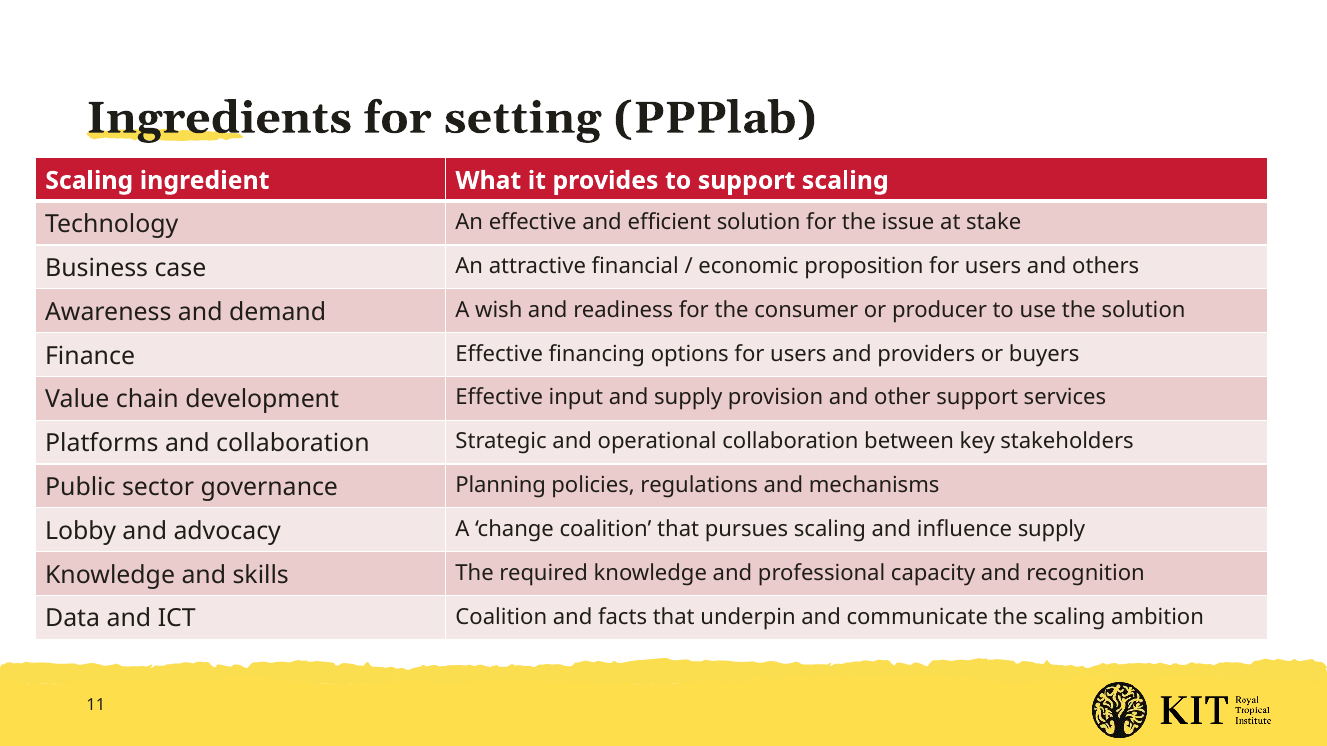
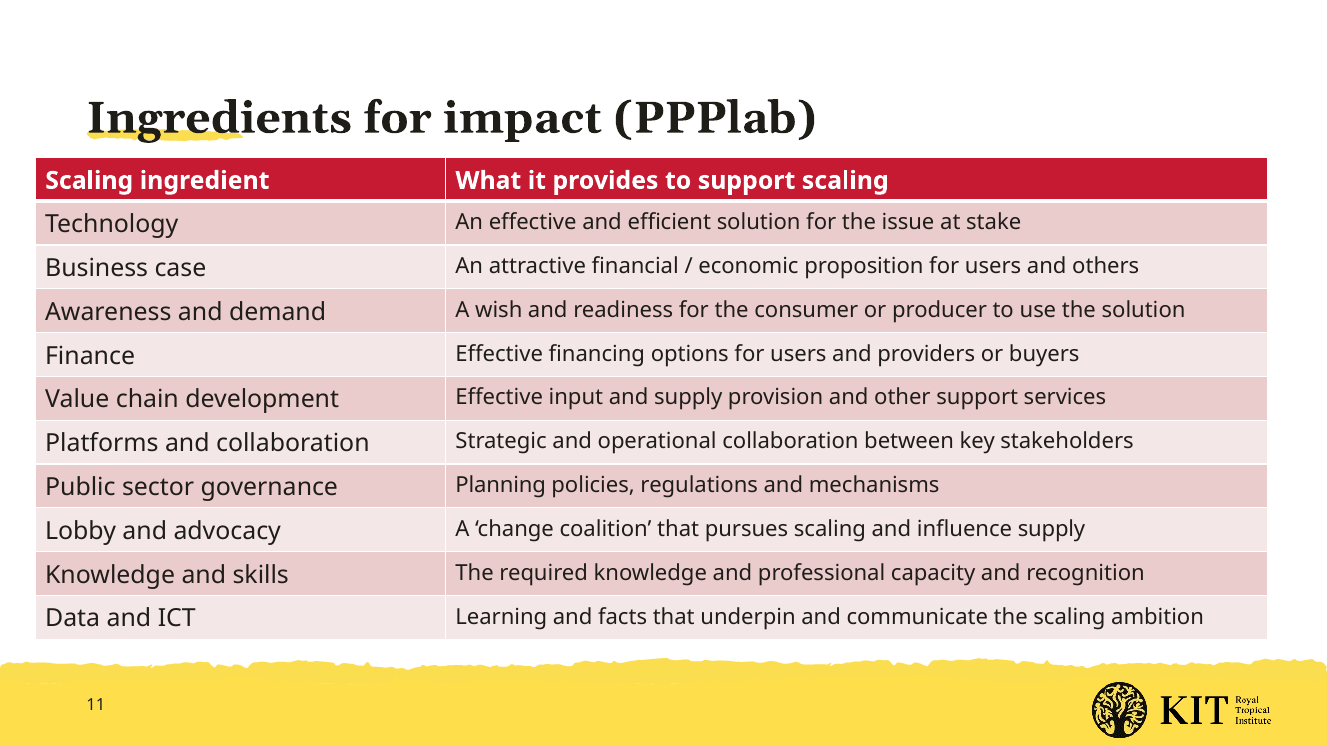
setting: setting -> impact (522, 118)
ICT Coalition: Coalition -> Learning (501, 617)
